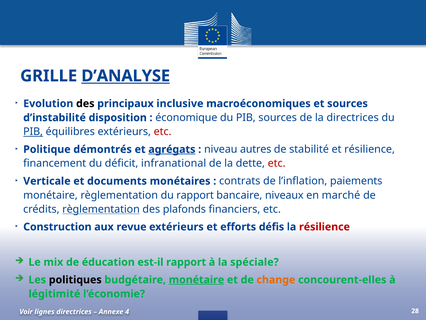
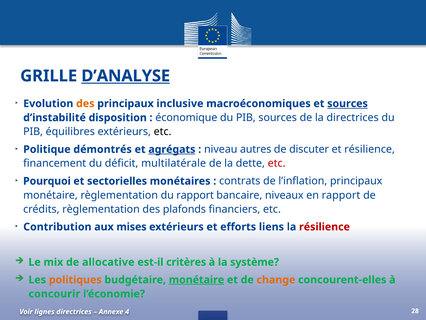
des colour: black -> orange (85, 103)
sources underline: none -> present (348, 103)
PIB underline: present -> none (33, 132)
etc colour: red -> black (163, 132)
stabilité: stabilité -> discuter (309, 149)
infranational: infranational -> multilatérale (174, 163)
Verticale: Verticale -> Pourquoi (47, 181)
documents: documents -> sectorielles (117, 181)
l’inflation paiements: paiements -> principaux (356, 181)
en marché: marché -> rapport (341, 195)
règlementation underline: present -> none (101, 209)
Construction: Construction -> Contribution (57, 227)
revue: revue -> mises (131, 227)
défis: défis -> liens (271, 227)
éducation: éducation -> allocative (108, 262)
est-il rapport: rapport -> critères (186, 262)
spéciale: spéciale -> système (255, 262)
politiques colour: black -> orange (75, 279)
légitimité: légitimité -> concourir (54, 293)
